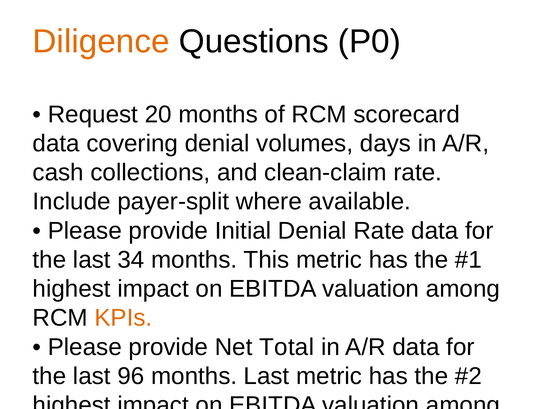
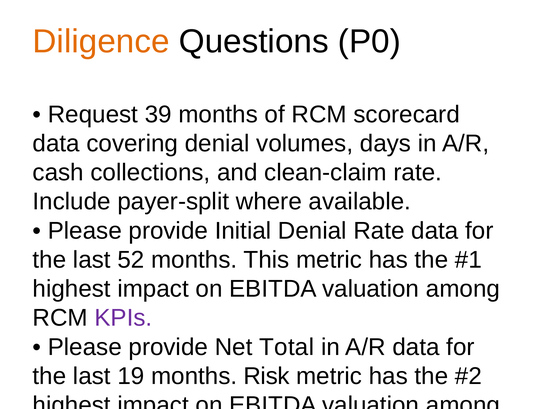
20: 20 -> 39 (158, 114)
34: 34 -> 52 (131, 260)
KPIs colour: orange -> purple (123, 318)
96: 96 -> 19 (131, 376)
months Last: Last -> Risk (267, 376)
